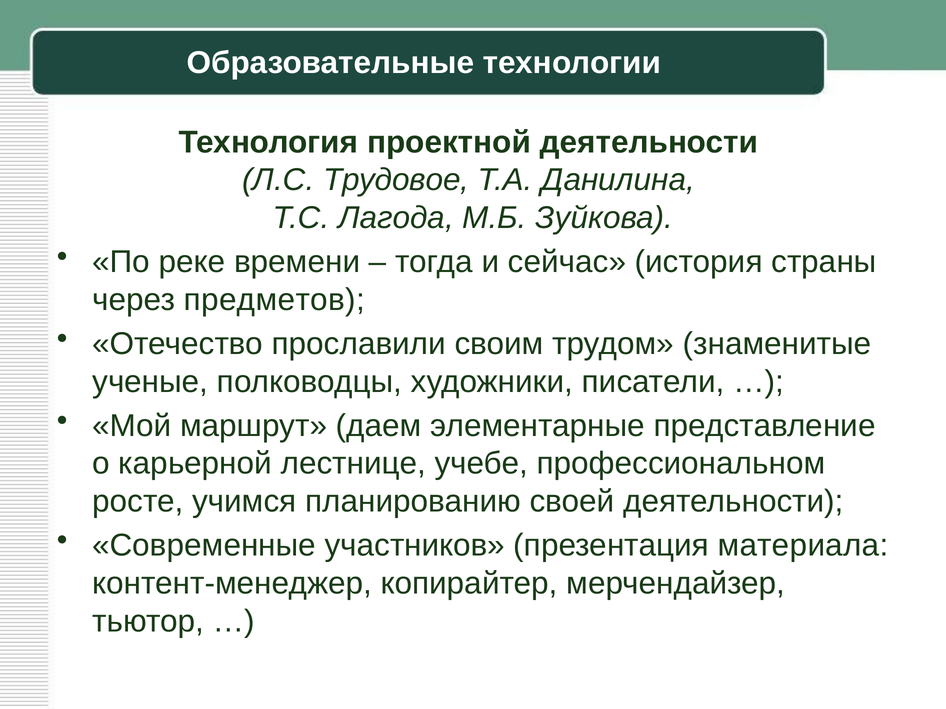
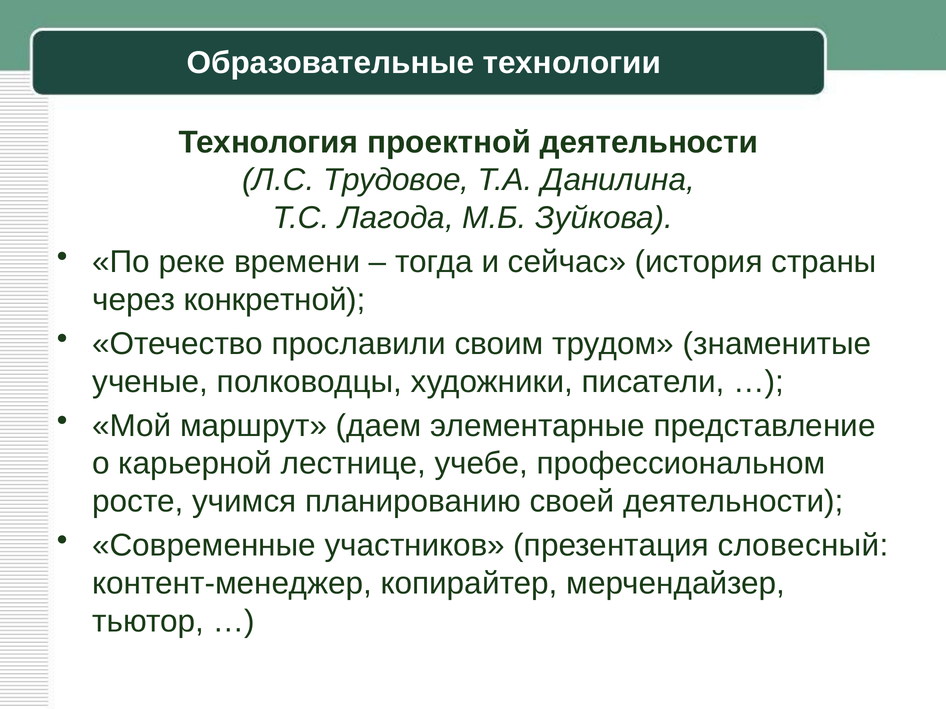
предметов: предметов -> конкретной (275, 300)
материала: материала -> словесный (803, 546)
